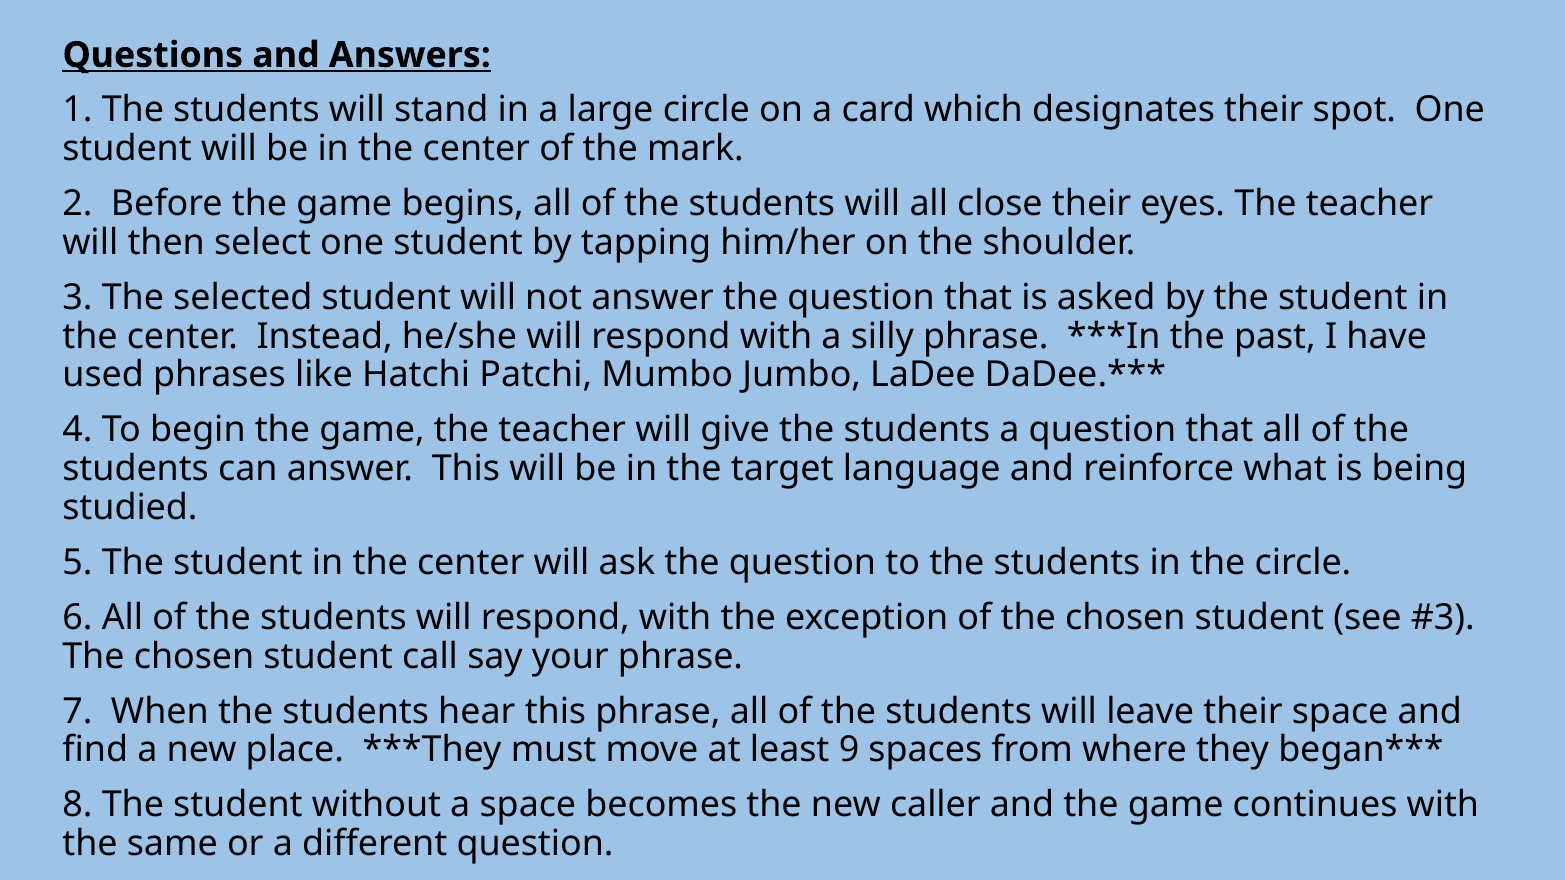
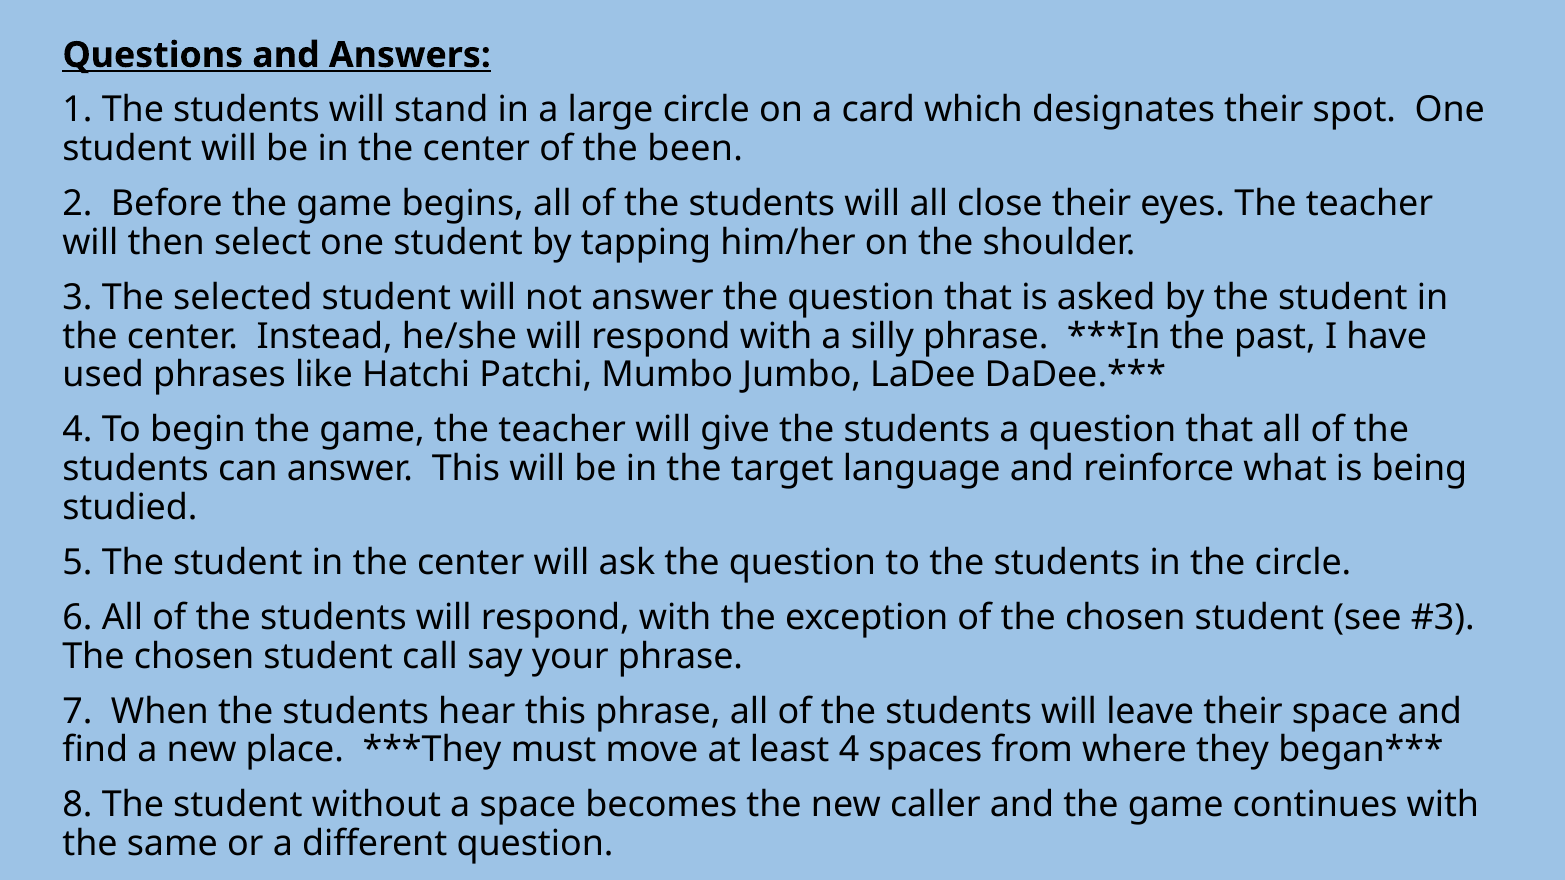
mark: mark -> been (695, 149)
least 9: 9 -> 4 (849, 750)
